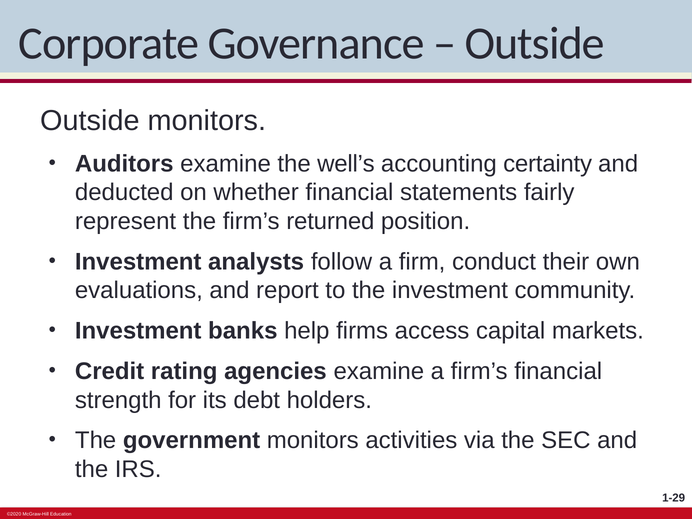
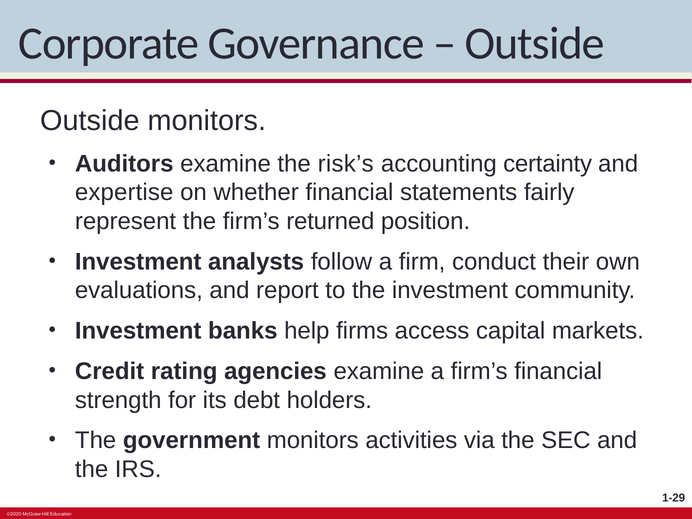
well’s: well’s -> risk’s (346, 164)
deducted: deducted -> expertise (124, 193)
